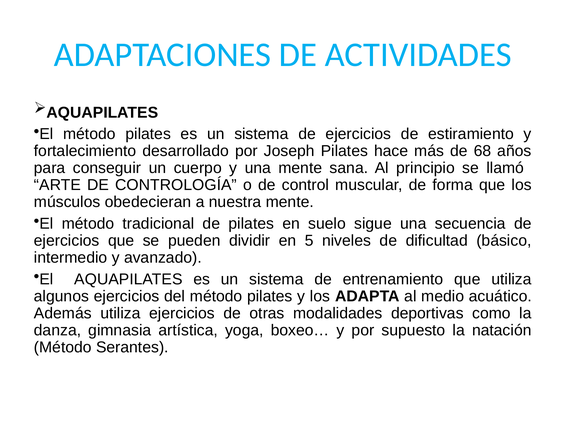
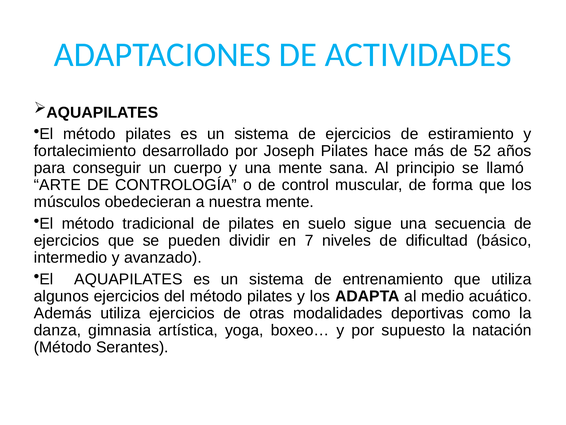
68: 68 -> 52 (482, 151)
5: 5 -> 7 (309, 240)
